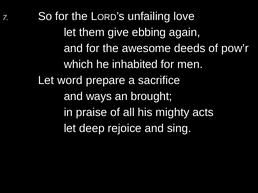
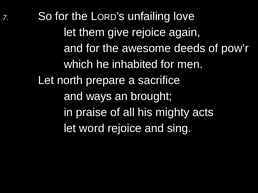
give ebbing: ebbing -> rejoice (149, 32)
word: word -> north (70, 81)
deep: deep -> word (92, 129)
